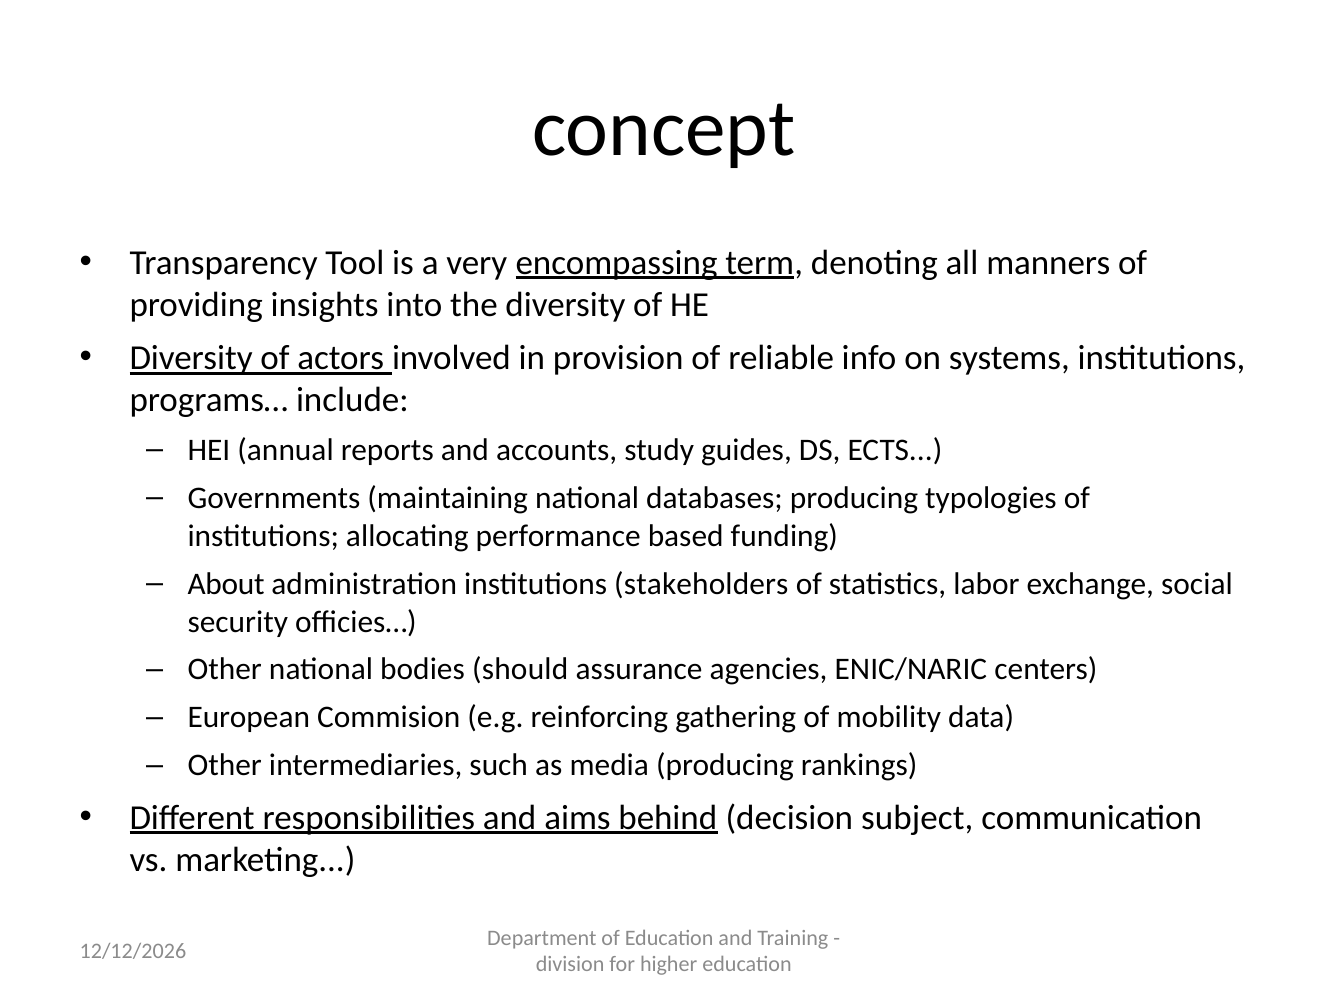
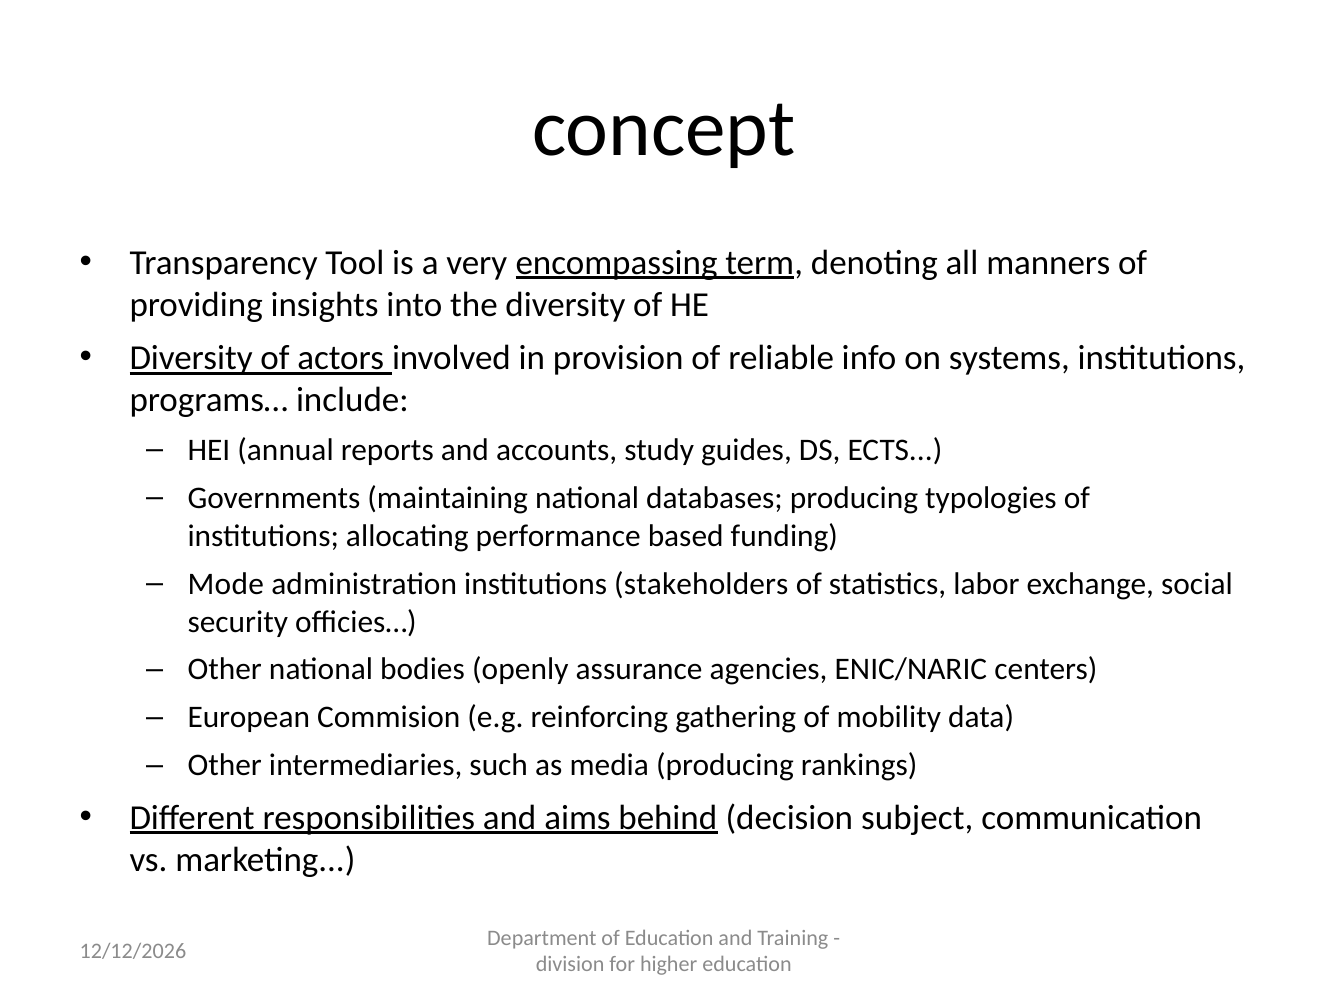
About: About -> Mode (226, 584)
should: should -> openly (520, 670)
